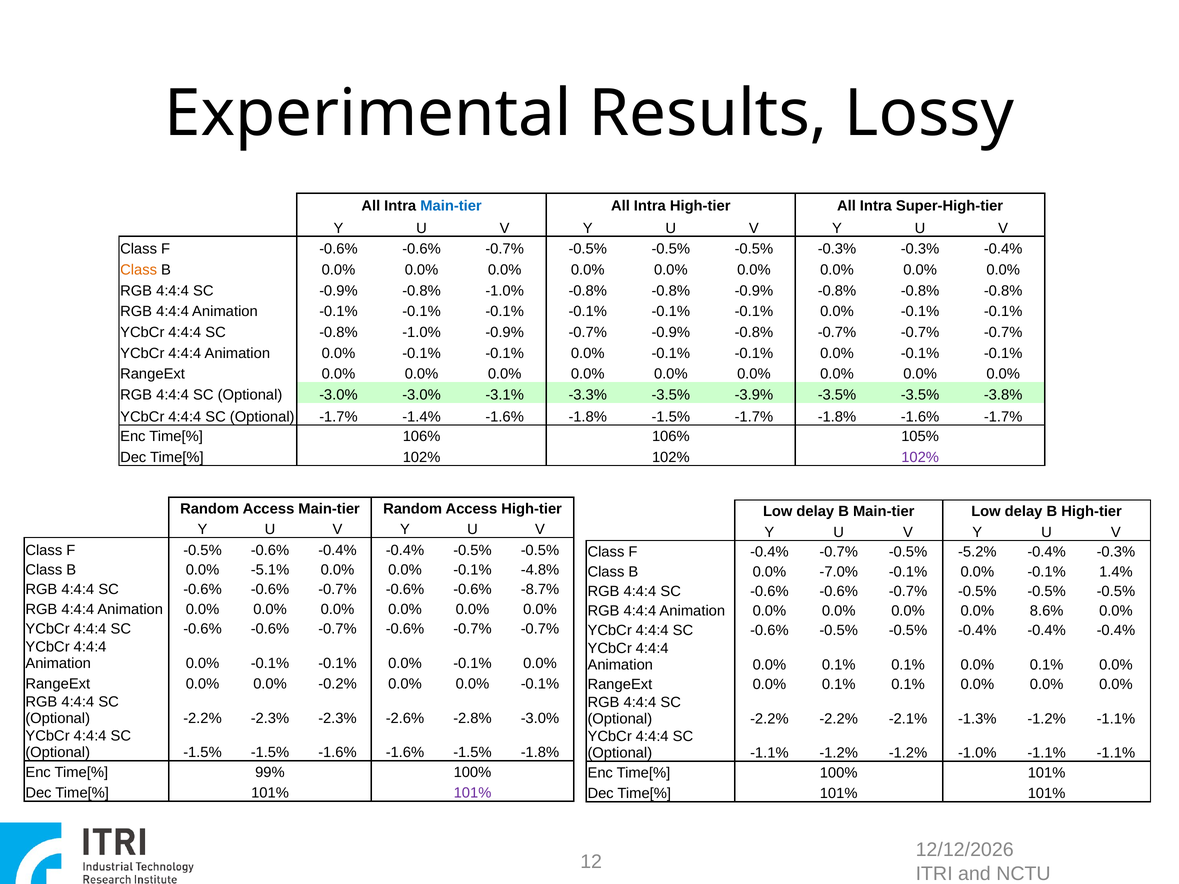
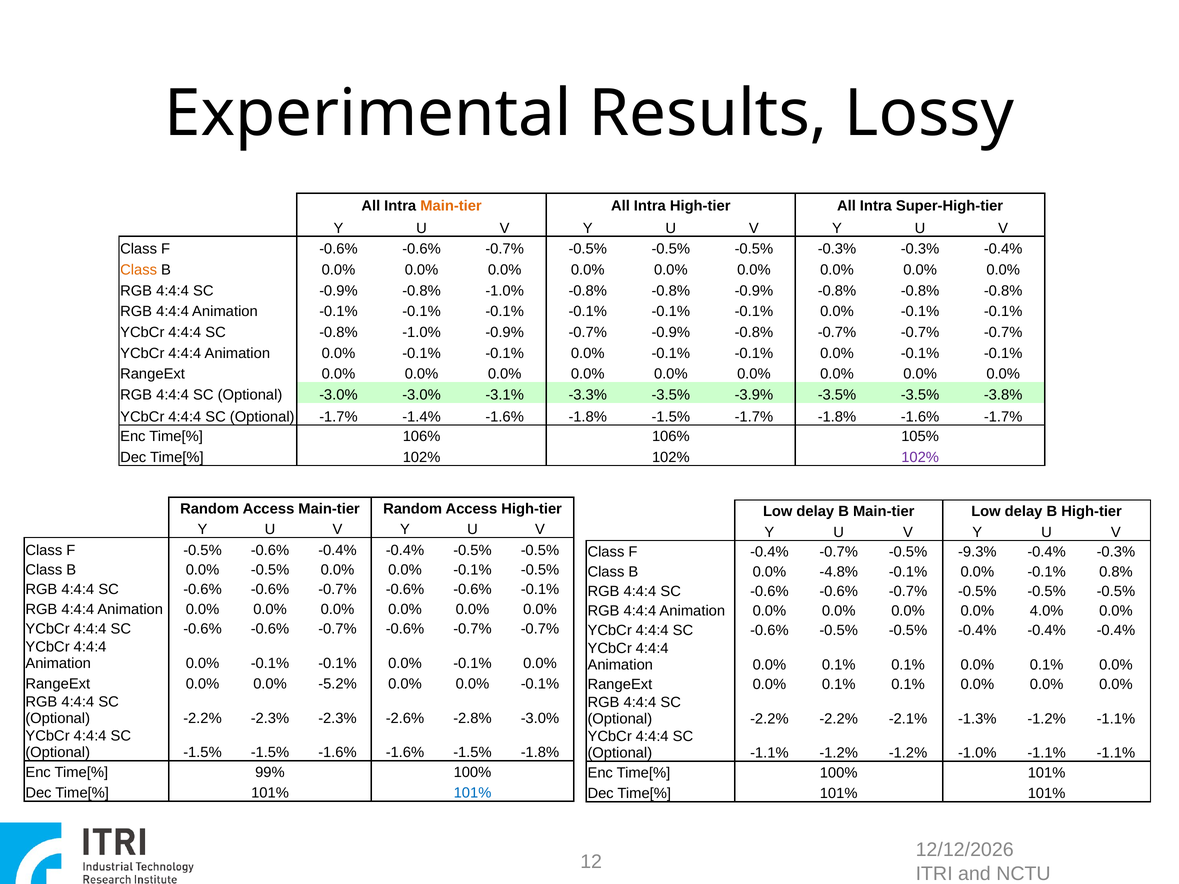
Main-tier colour: blue -> orange (451, 206)
-5.2%: -5.2% -> -9.3% (977, 552)
0.0% -5.1%: -5.1% -> -0.5% (270, 570)
-0.1% -4.8%: -4.8% -> -0.5% (540, 570)
-7.0%: -7.0% -> -4.8% (839, 572)
1.4%: 1.4% -> 0.8% (1116, 572)
-0.6% -8.7%: -8.7% -> -0.1% (540, 590)
8.6%: 8.6% -> 4.0% (1047, 611)
-0.2%: -0.2% -> -5.2% (338, 684)
101% colour: purple -> blue (473, 793)
